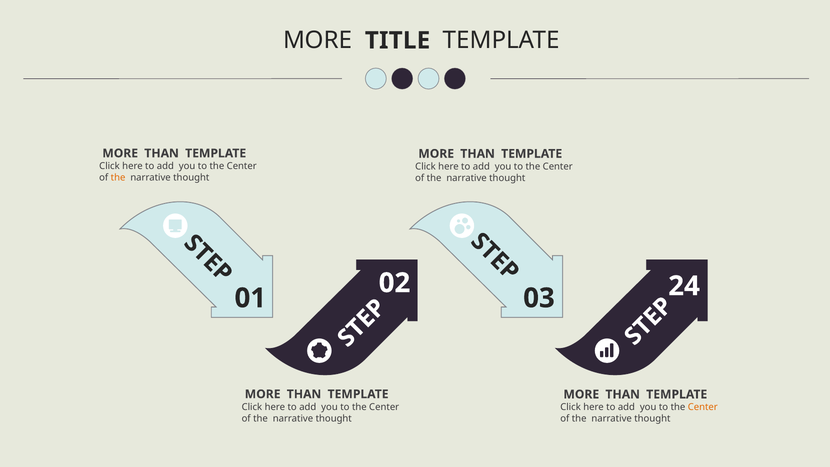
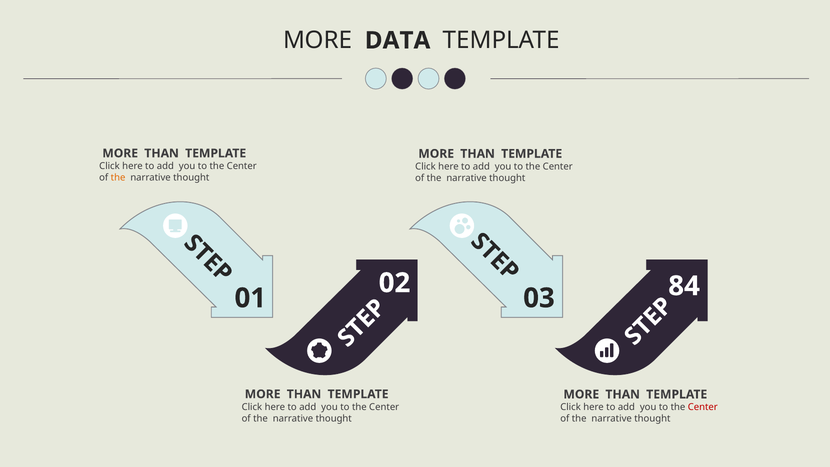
TITLE: TITLE -> DATA (398, 40)
24: 24 -> 84 (684, 286)
Center colour: orange -> red (703, 407)
